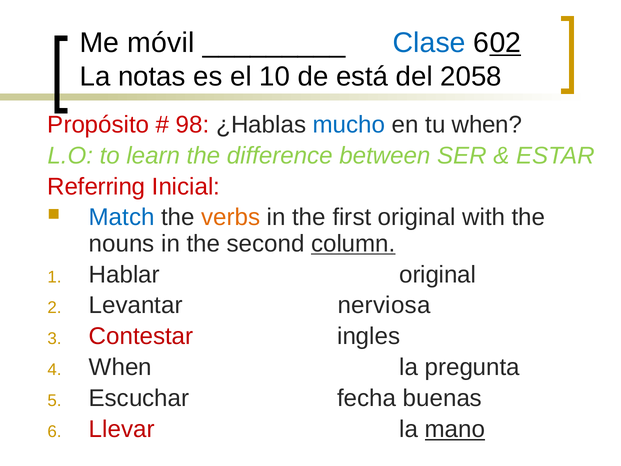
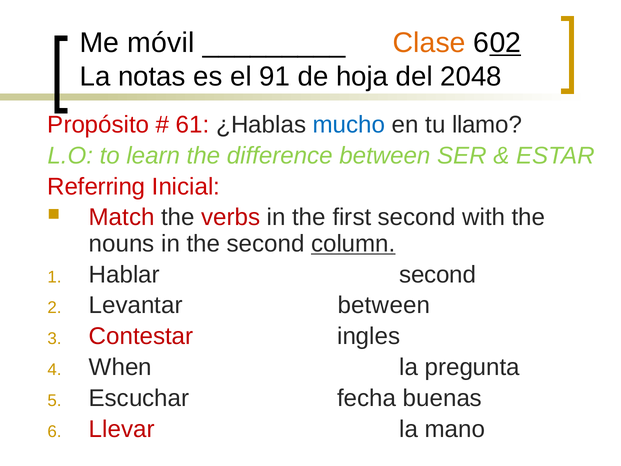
Clase colour: blue -> orange (429, 43)
10: 10 -> 91 (275, 76)
está: está -> hoja (362, 76)
2058: 2058 -> 2048 (471, 76)
98: 98 -> 61 (193, 125)
tu when: when -> llamo (487, 125)
Match colour: blue -> red (122, 217)
verbs colour: orange -> red (231, 217)
first original: original -> second (417, 217)
Hablar original: original -> second (438, 274)
Levantar nerviosa: nerviosa -> between (384, 305)
mano underline: present -> none (455, 429)
